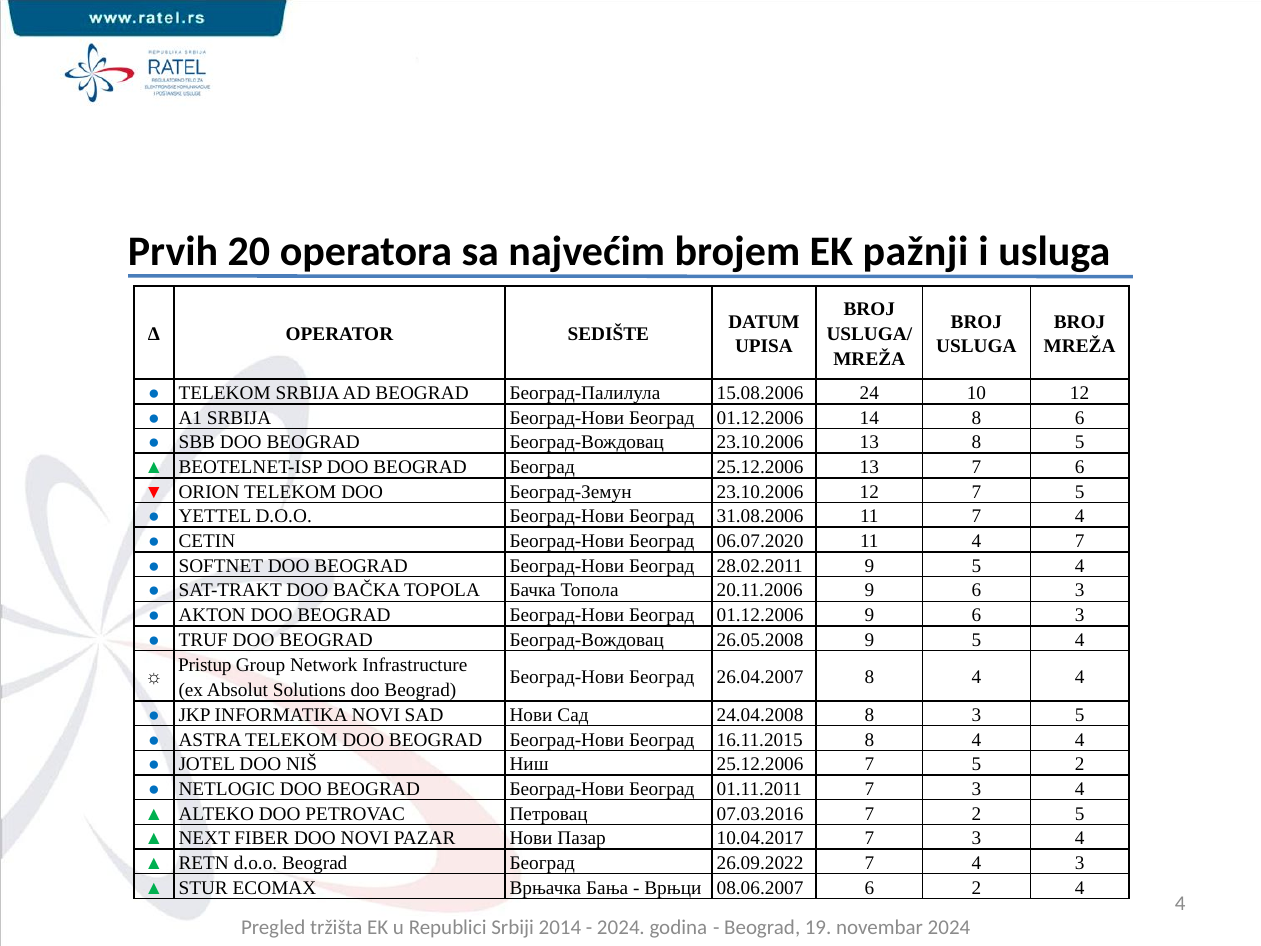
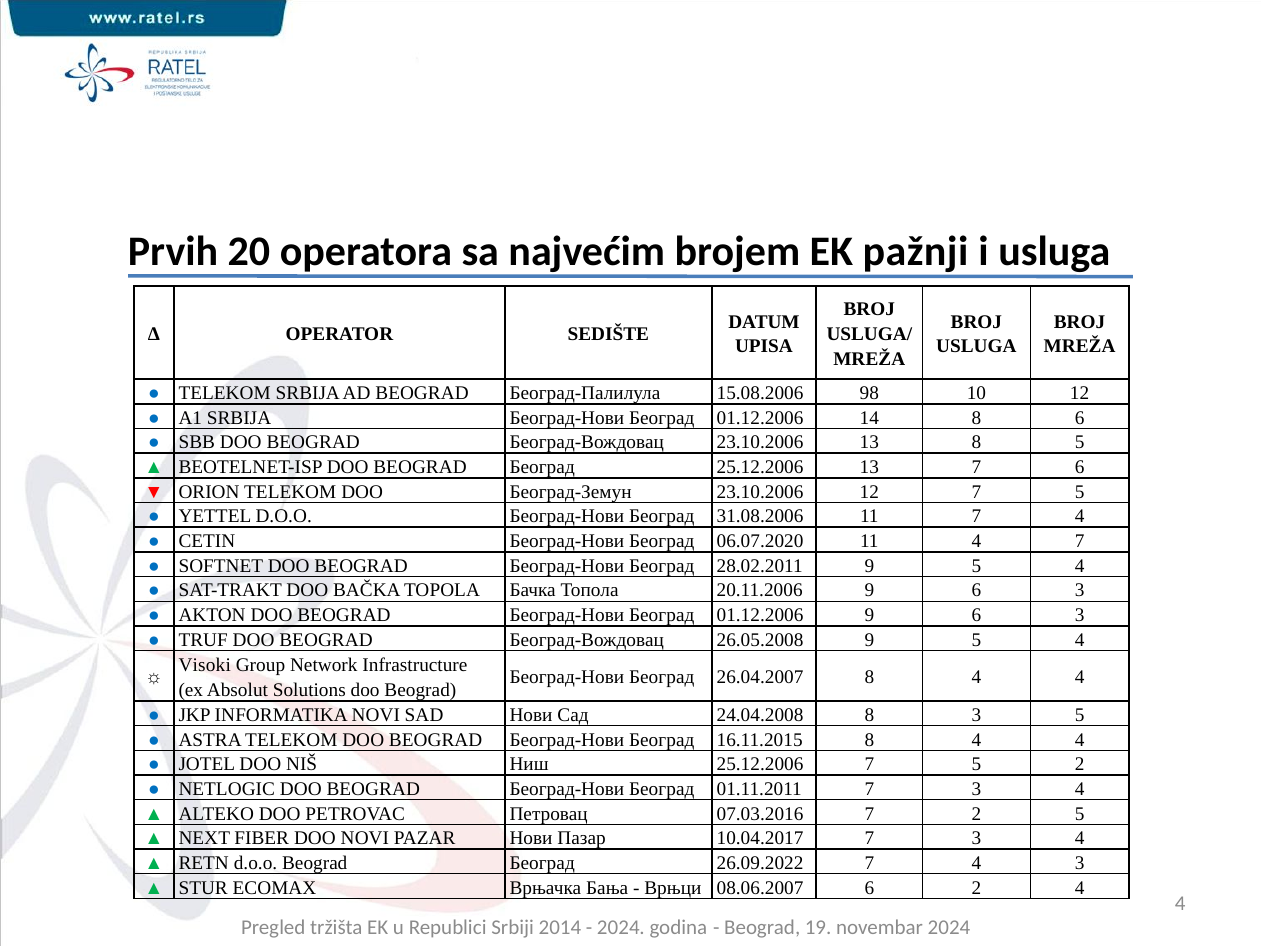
24: 24 -> 98 (869, 393)
Pristup: Pristup -> Visoki (205, 665)
